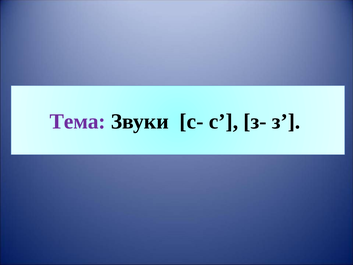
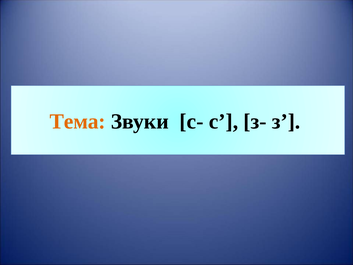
Тема colour: purple -> orange (78, 121)
